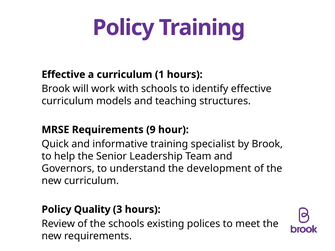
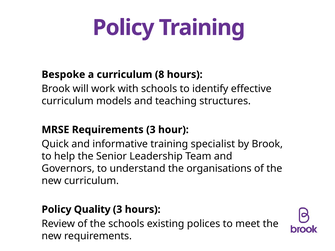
Effective: Effective -> Bespoke (63, 75)
1: 1 -> 8 (160, 75)
Requirements 9: 9 -> 3 (151, 130)
development: development -> organisations (219, 169)
